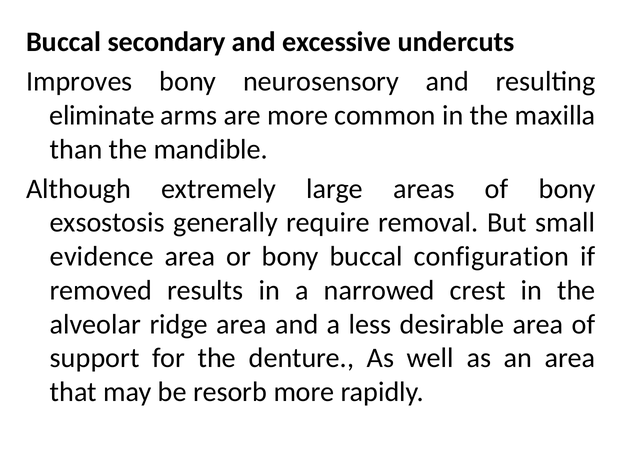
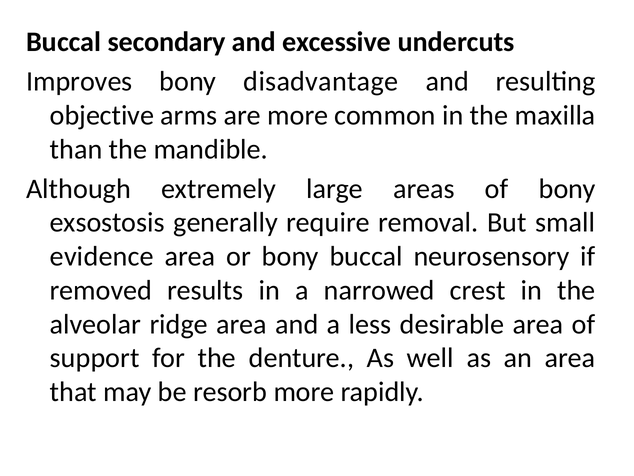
neurosensory: neurosensory -> disadvantage (321, 81)
eliminate: eliminate -> objective (102, 115)
configuration: configuration -> neurosensory (492, 256)
